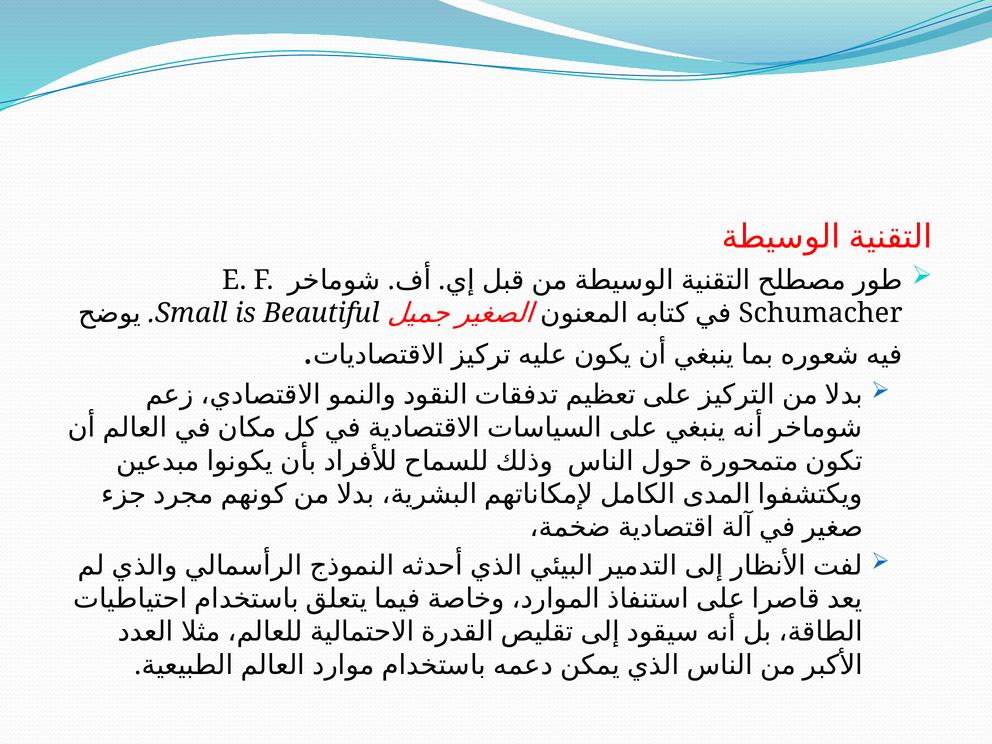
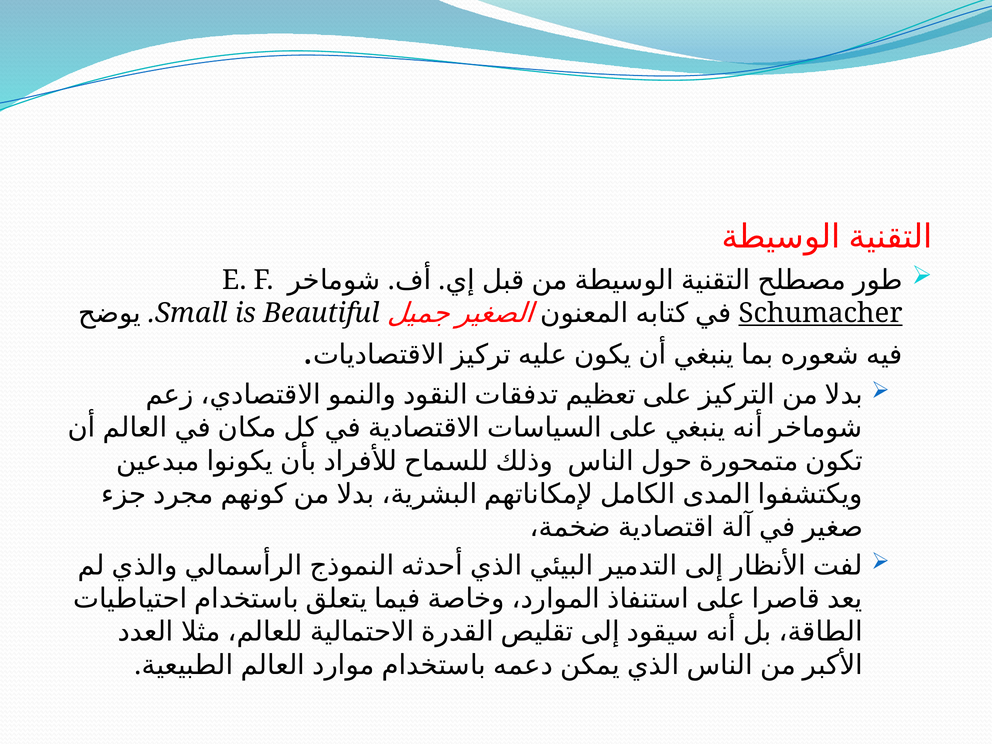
Schumacher underline: none -> present (821, 313)
